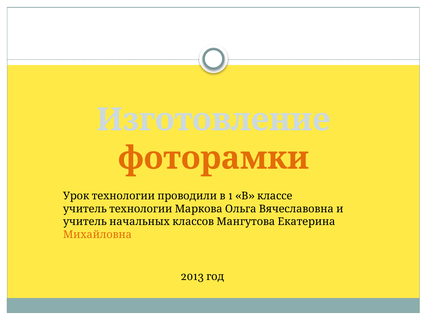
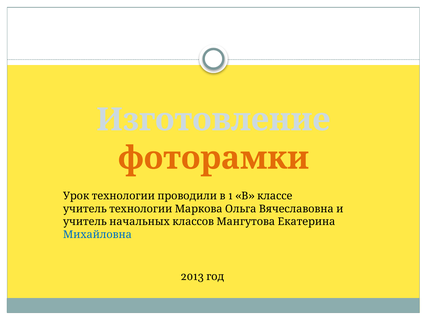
Михайловна colour: orange -> blue (97, 235)
